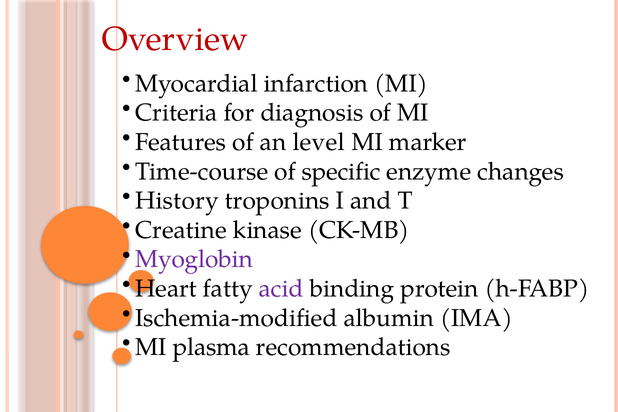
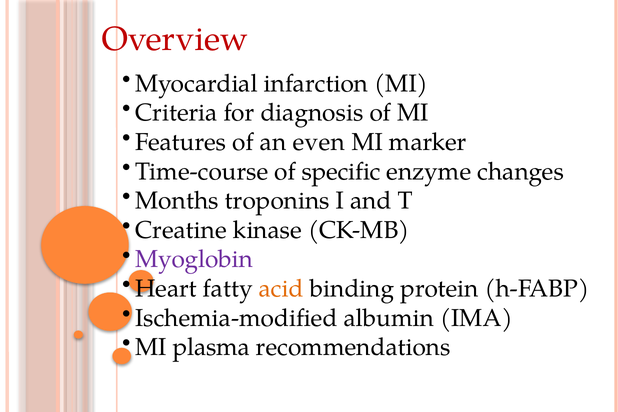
level: level -> even (319, 142)
History: History -> Months (177, 201)
acid colour: purple -> orange (281, 289)
